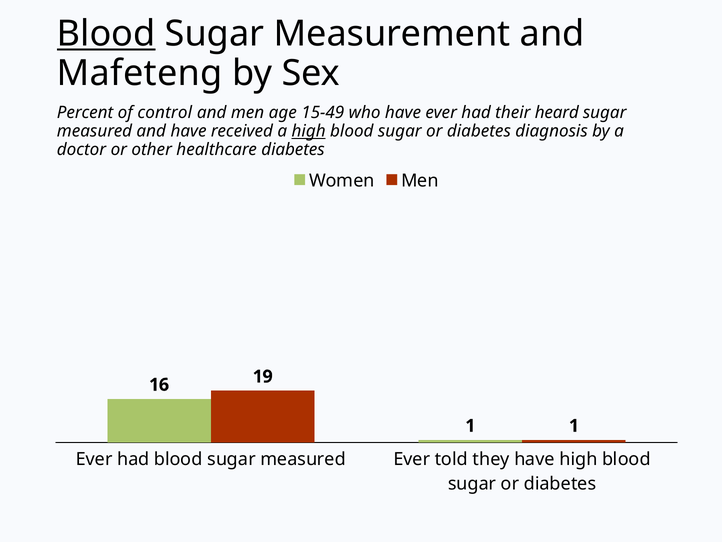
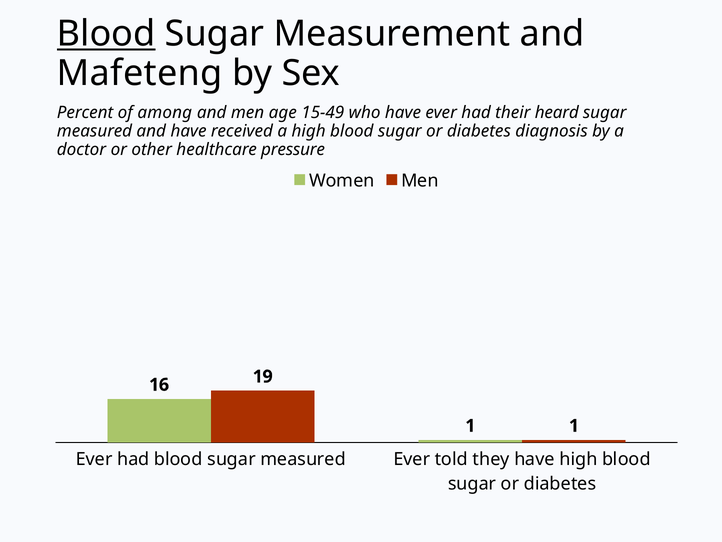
control: control -> among (165, 113)
high underline: present -> none (309, 131)
healthcare diabetes: diabetes -> pressure (293, 150)
